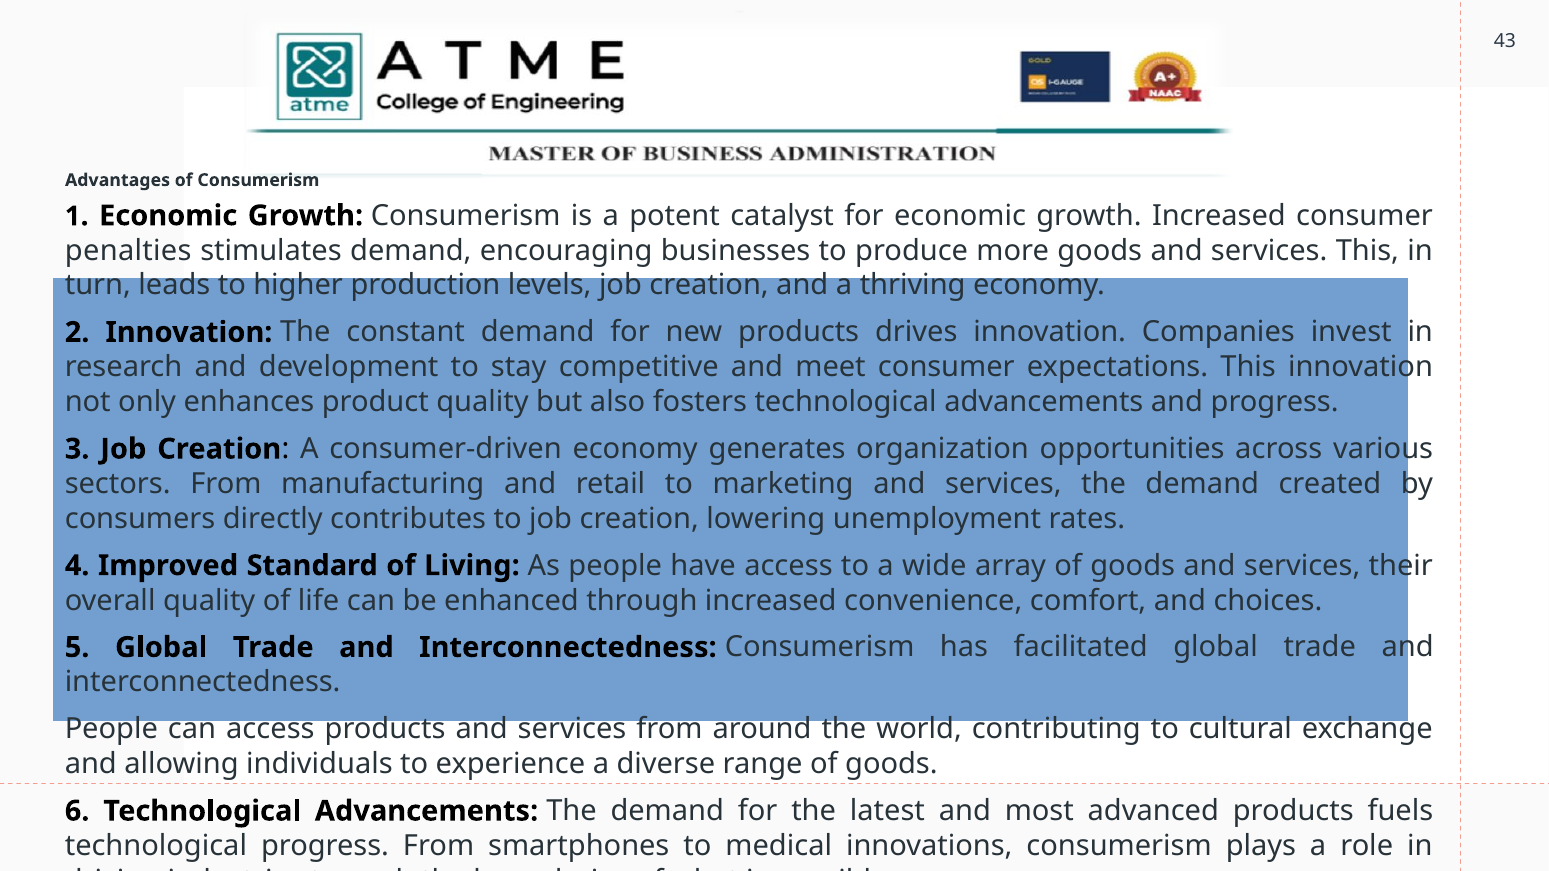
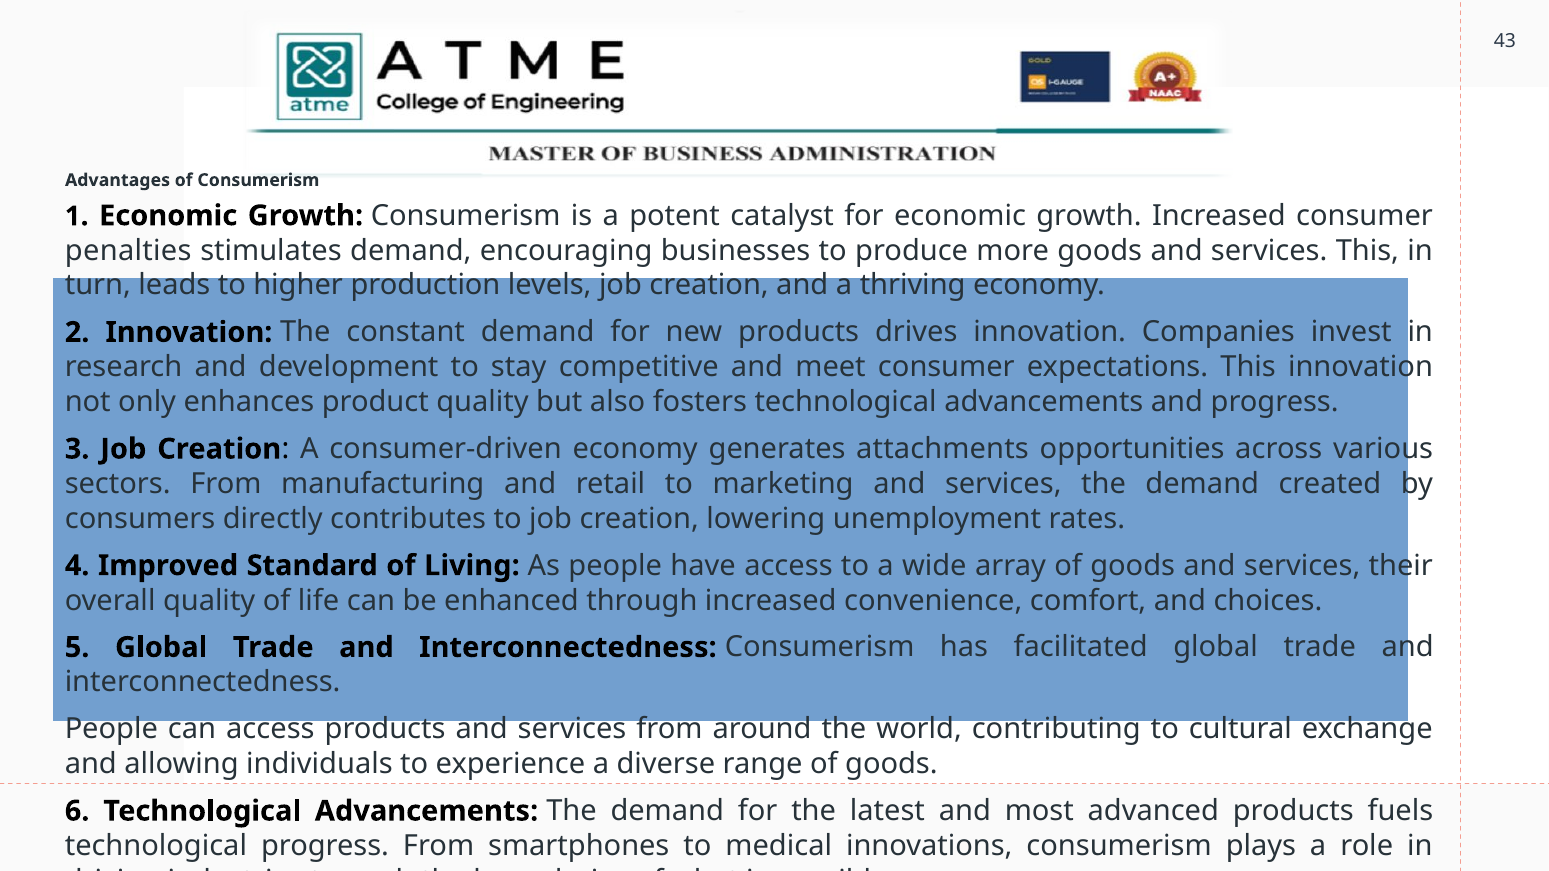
organization: organization -> attachments (943, 449)
